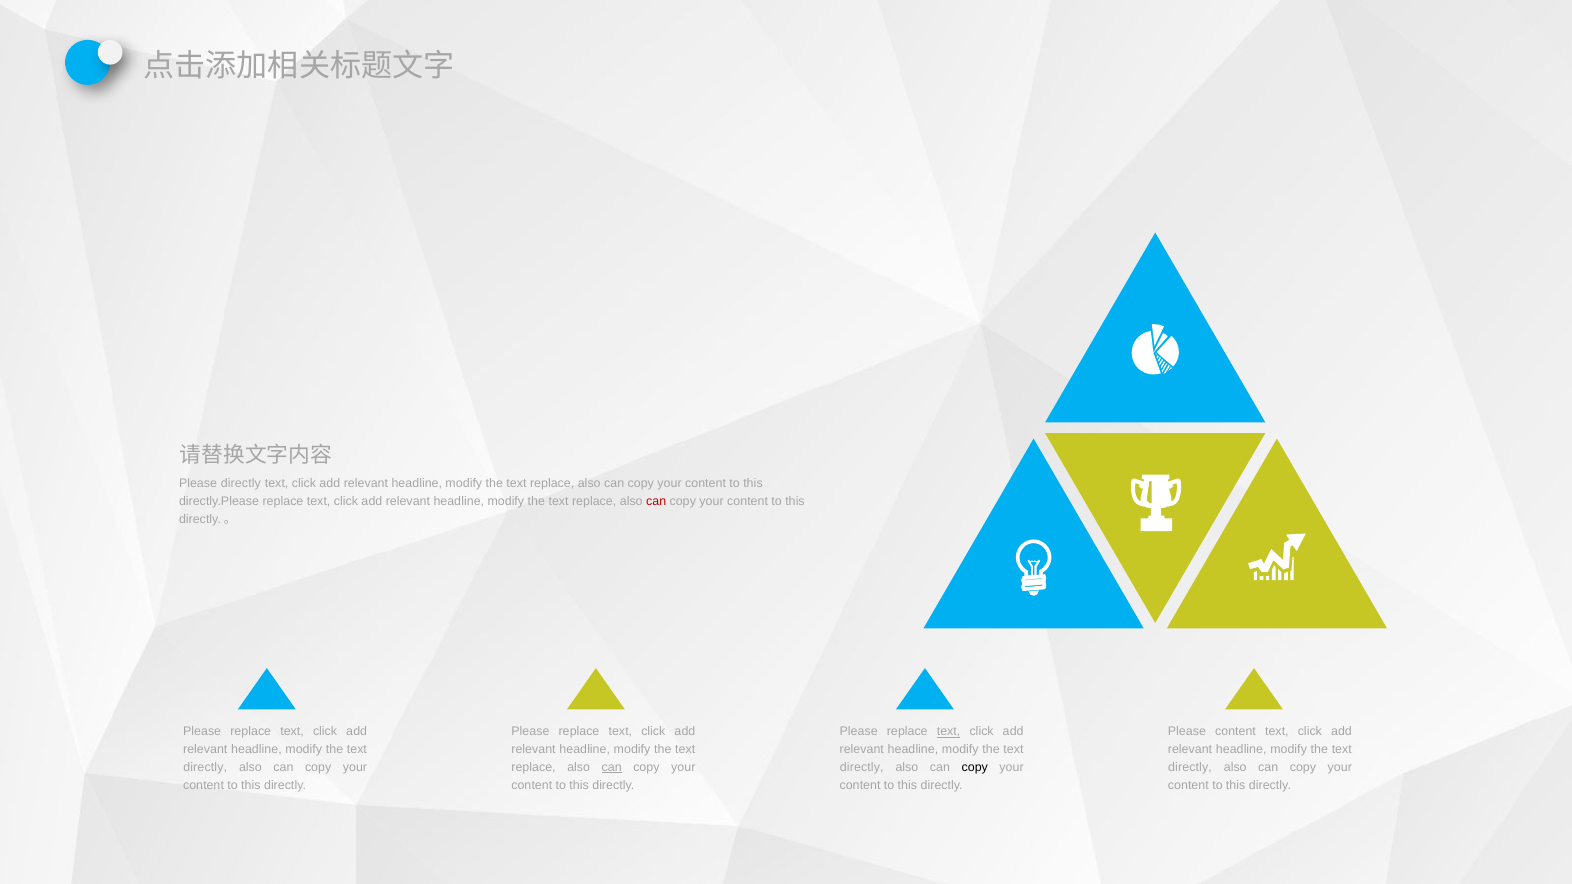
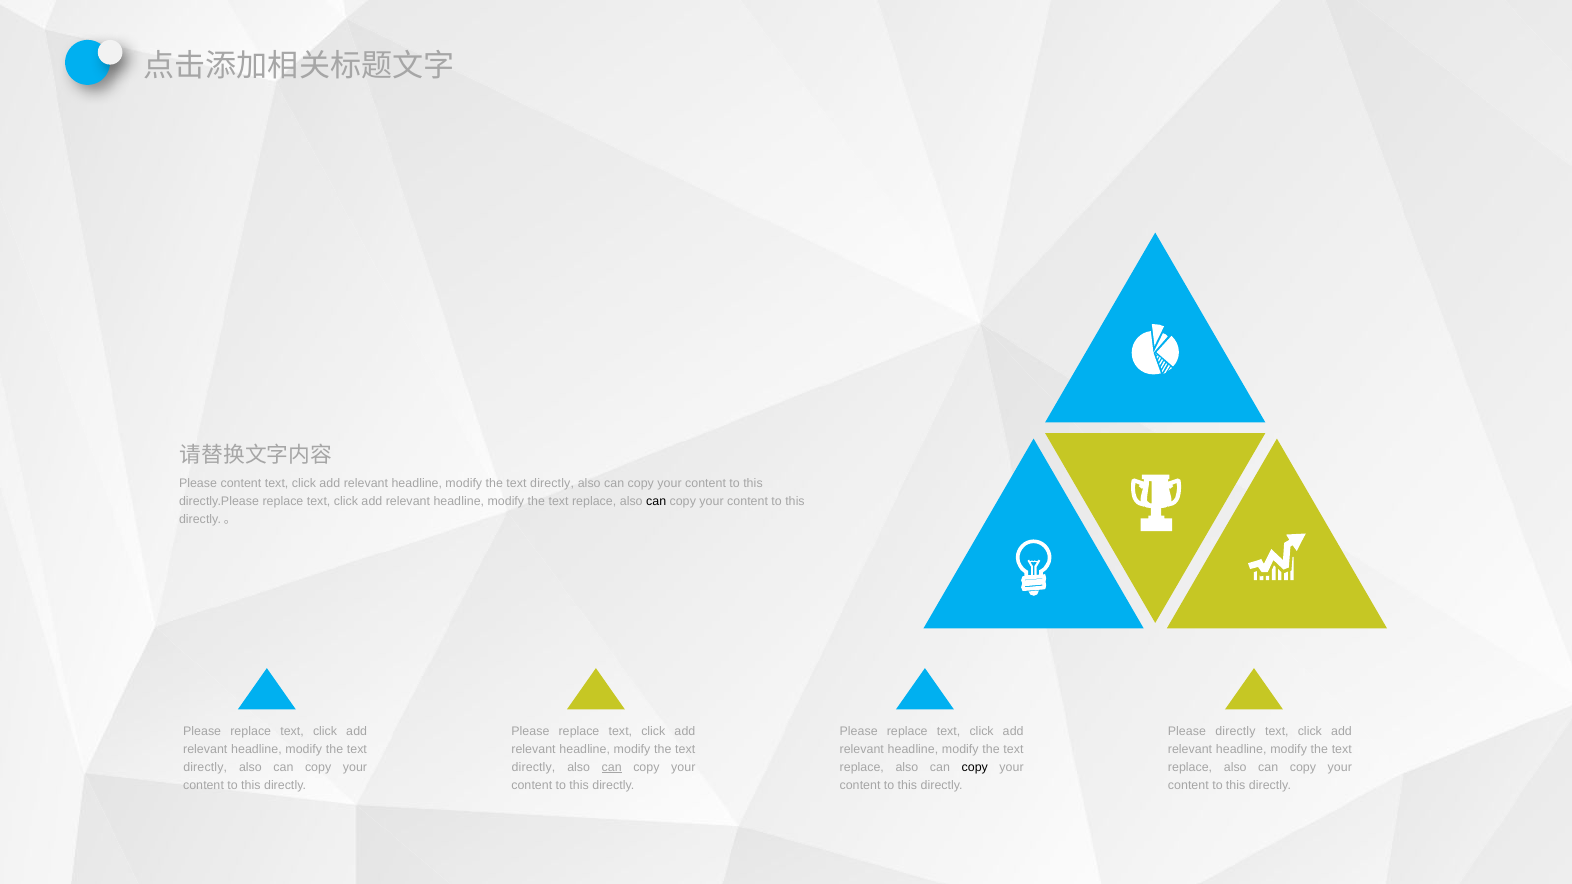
Please directly: directly -> content (241, 484)
replace: replace -> directly (552, 484)
can colour: red -> black (656, 501)
text underline: present -> none (949, 732)
Please content: content -> directly (1235, 732)
replace: replace -> directly (533, 767)
directly: directly -> replace (862, 767)
directly: directly -> replace (1190, 767)
